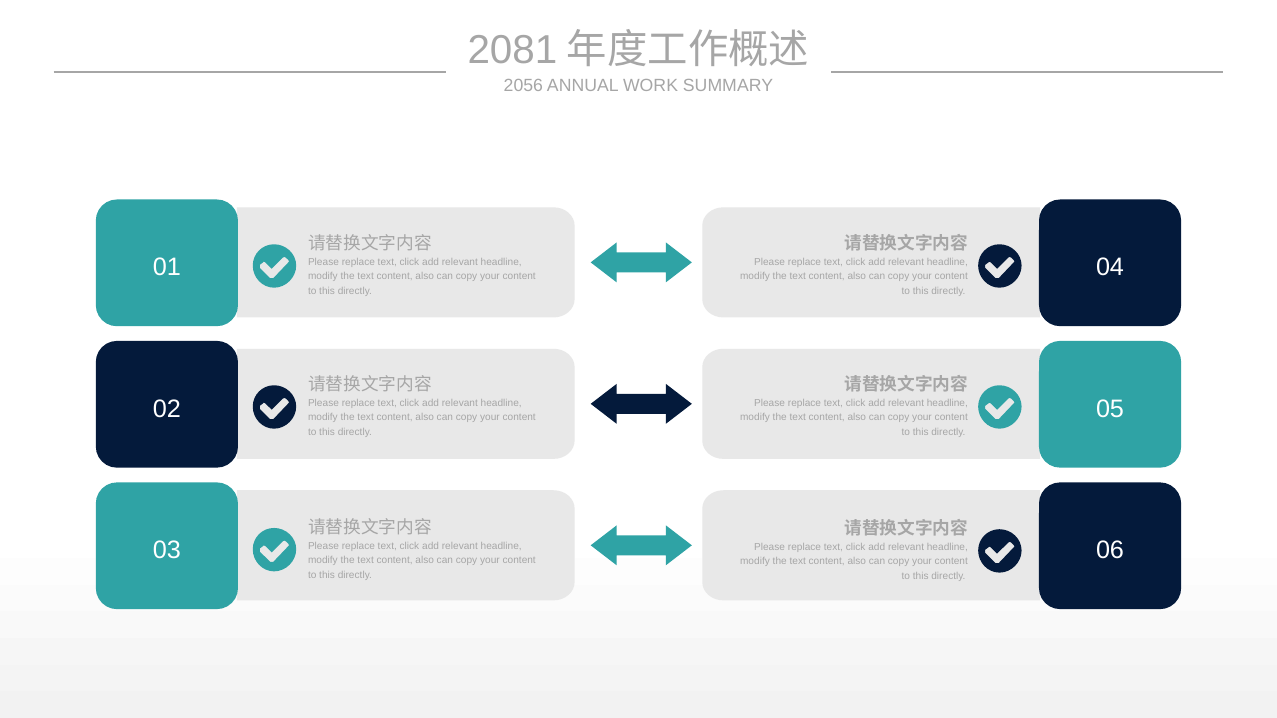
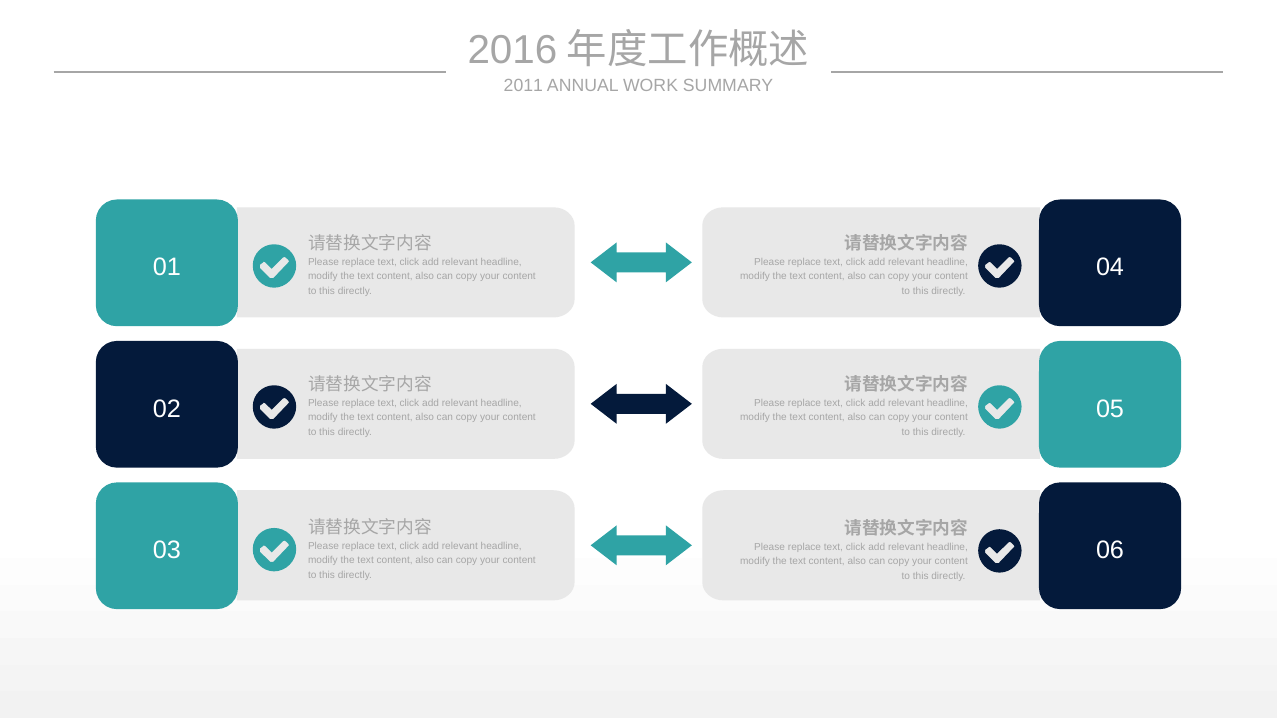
2081: 2081 -> 2016 (512, 50)
2056: 2056 -> 2011 (523, 86)
